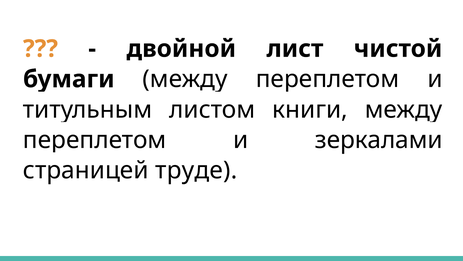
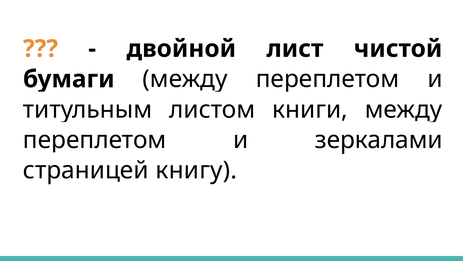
труде: труде -> книгу (196, 170)
